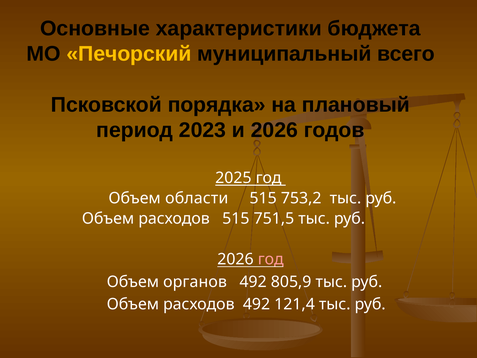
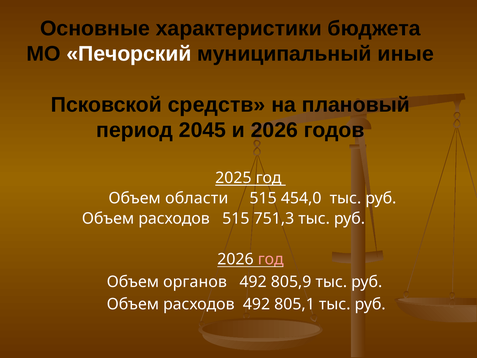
Печорский colour: yellow -> white (129, 54)
всего: всего -> иные (406, 54)
порядка: порядка -> средств (217, 105)
2023: 2023 -> 2045 (202, 130)
753,2: 753,2 -> 454,0 (301, 198)
751,5: 751,5 -> 751,3 (274, 219)
121,4: 121,4 -> 805,1 (295, 304)
